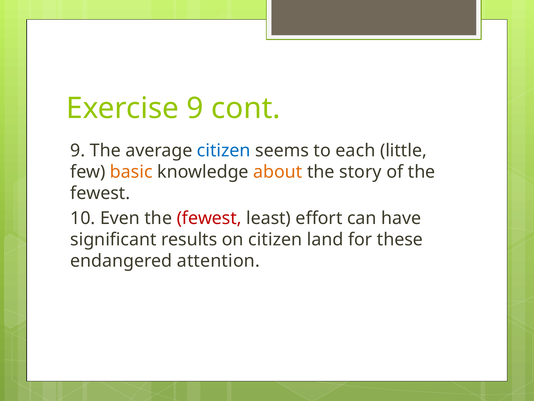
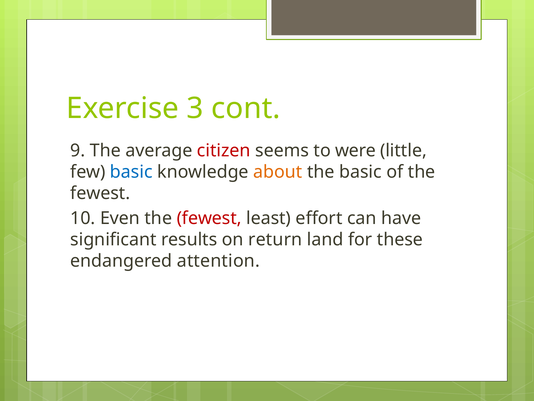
Exercise 9: 9 -> 3 (195, 108)
citizen colour: blue -> red (224, 150)
each: each -> were (356, 150)
basic colour: orange -> blue (131, 172)
the story: story -> basic (360, 172)
on citizen: citizen -> return (275, 239)
